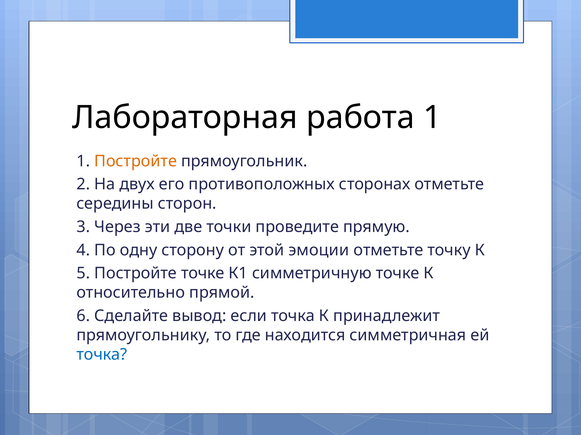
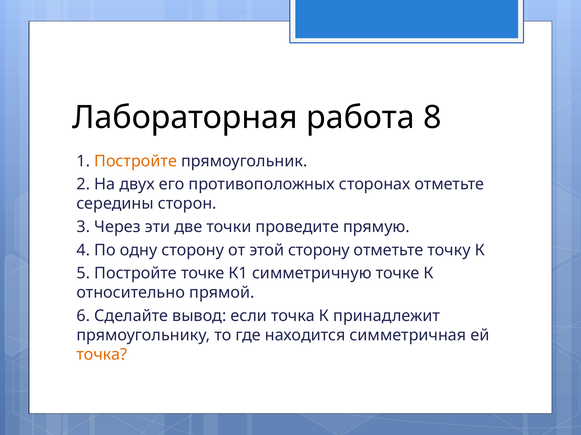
работа 1: 1 -> 8 (432, 118)
этой эмоции: эмоции -> сторону (319, 250)
точка colour: blue -> orange (102, 355)
